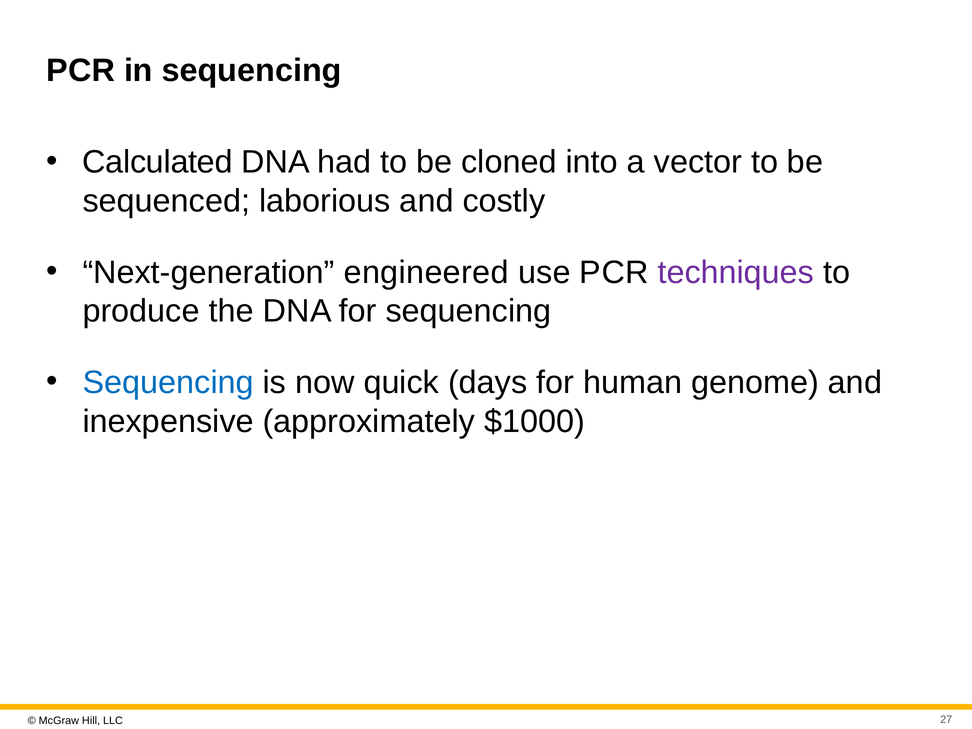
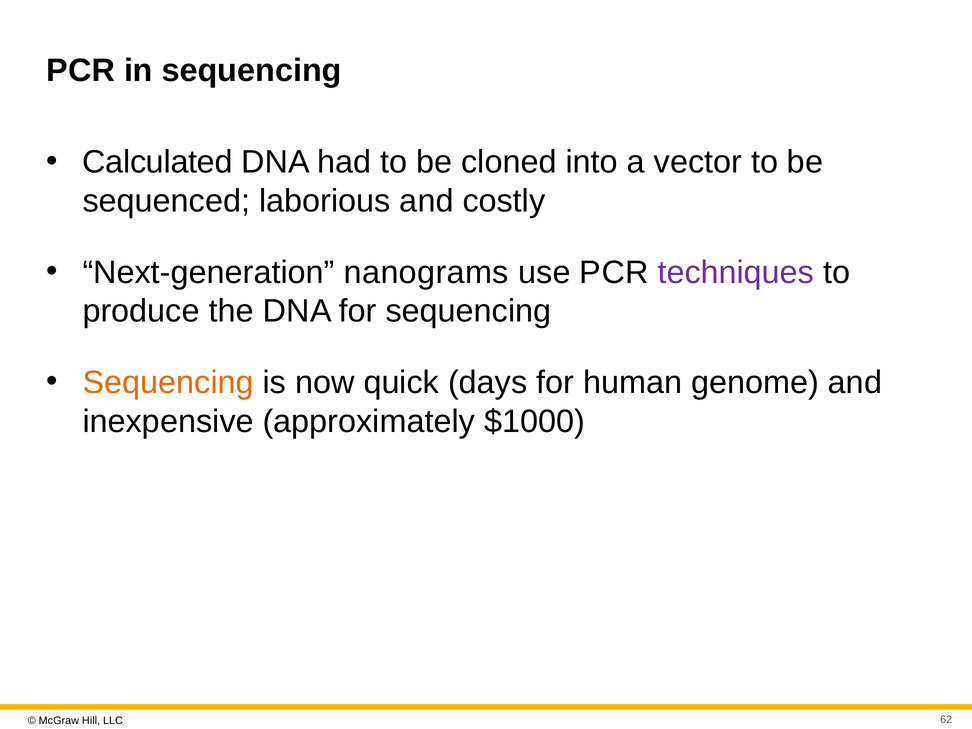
engineered: engineered -> nanograms (426, 272)
Sequencing colour: blue -> orange (168, 383)
27: 27 -> 62 (946, 720)
